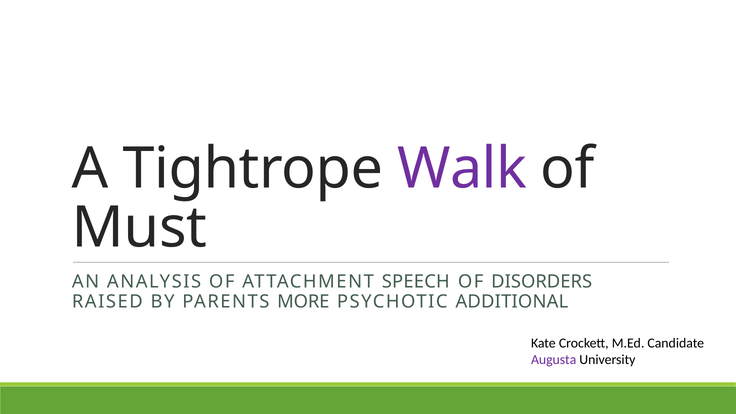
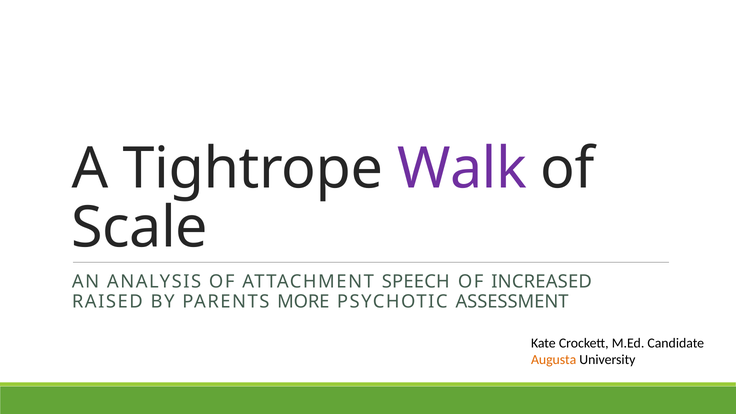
Must: Must -> Scale (140, 228)
DISORDERS: DISORDERS -> INCREASED (542, 282)
ADDITIONAL: ADDITIONAL -> ASSESSMENT (512, 301)
Augusta colour: purple -> orange (554, 360)
